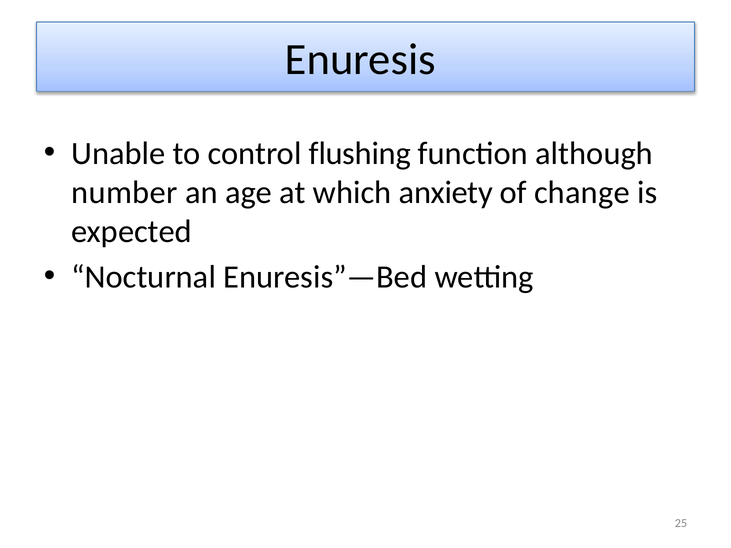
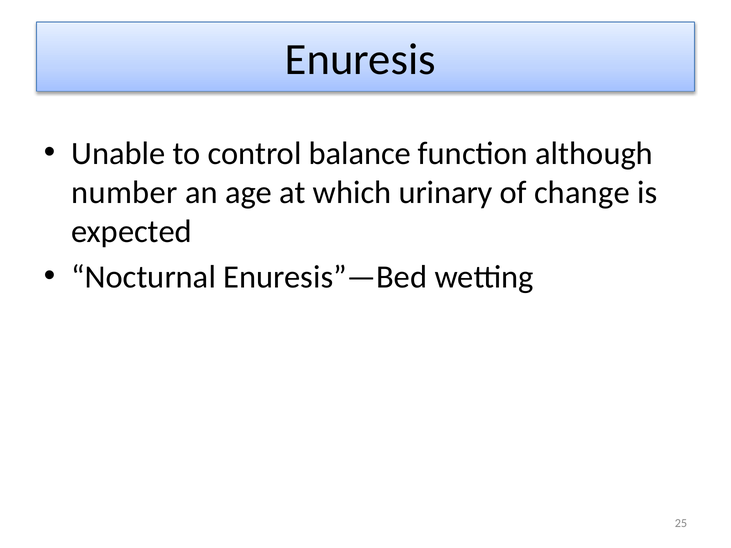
flushing: flushing -> balance (360, 153)
anxiety: anxiety -> urinary (446, 192)
